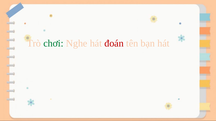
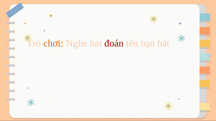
chơi colour: green -> orange (53, 43)
